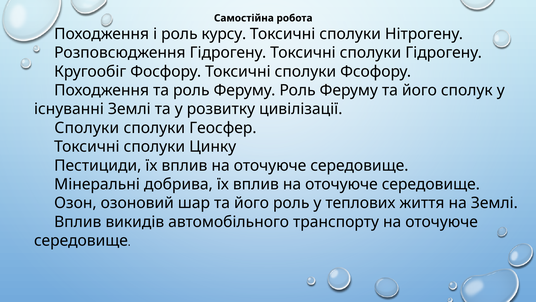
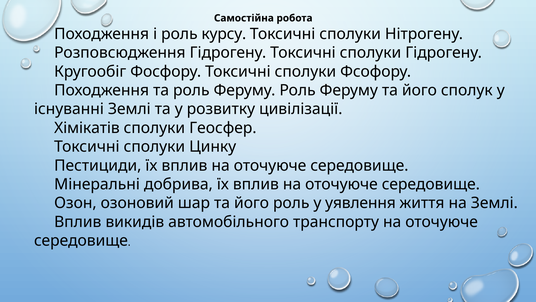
Сполуки: Сполуки -> Хімікатів (87, 128)
теплових: теплових -> уявлення (360, 203)
